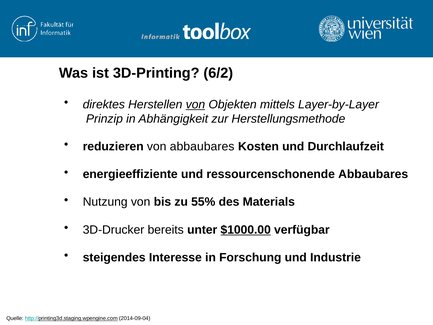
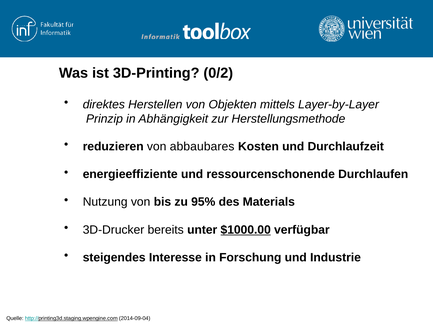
6/2: 6/2 -> 0/2 (218, 73)
von underline: present -> none (195, 104)
ressourcenschonende Abbaubares: Abbaubares -> Durchlaufen (373, 174)
55%: 55% -> 95% (203, 202)
